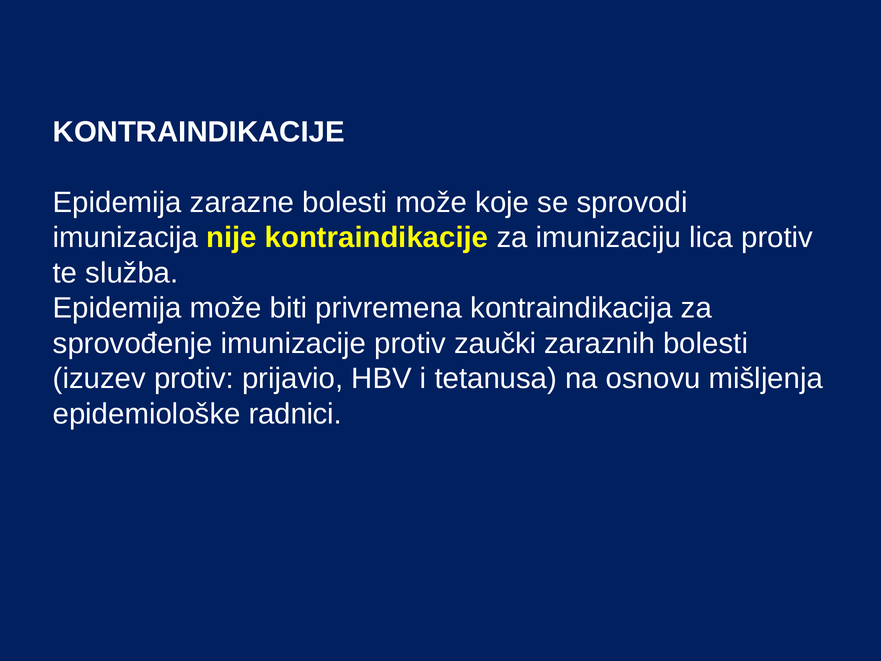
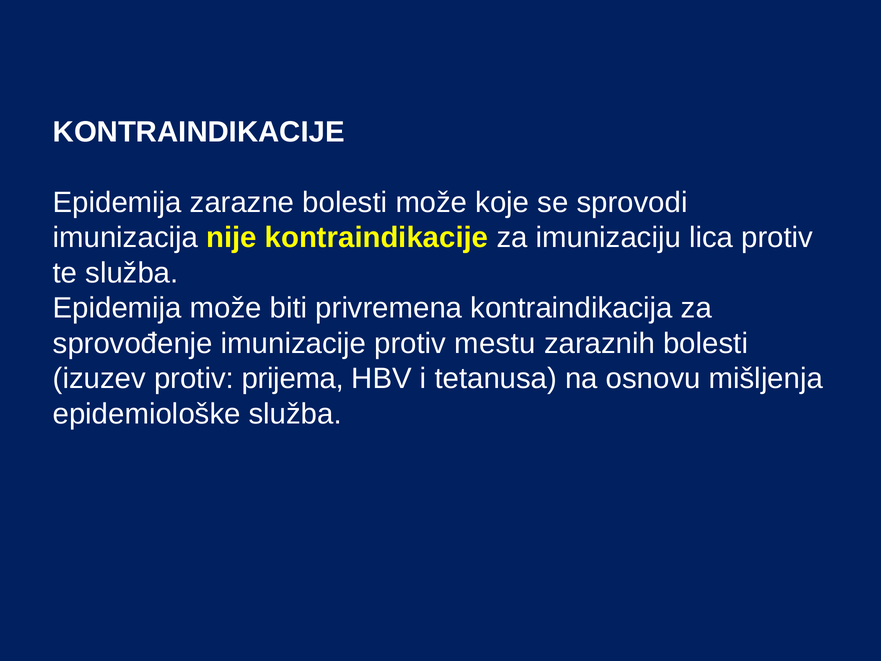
zaučki: zaučki -> mestu (495, 343)
prijavio: prijavio -> prijema (293, 379)
epidemiološke radnici: radnici -> služba (295, 414)
